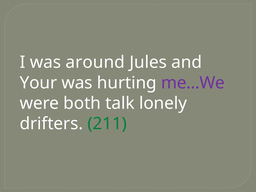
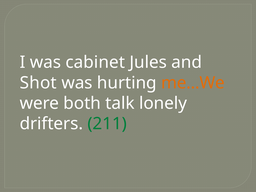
around: around -> cabinet (95, 62)
Your: Your -> Shot (38, 83)
me...We colour: purple -> orange (193, 83)
